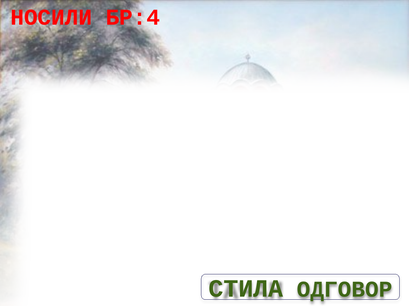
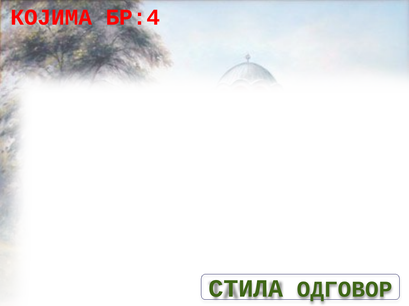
НОСИЛИ: НОСИЛИ -> КОЈИМА (51, 17)
